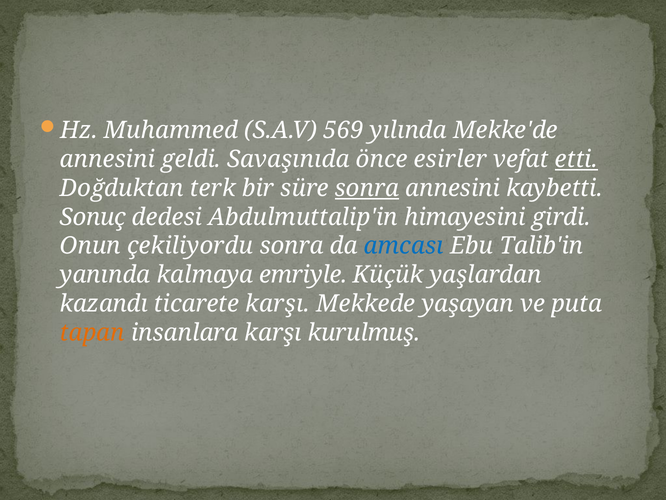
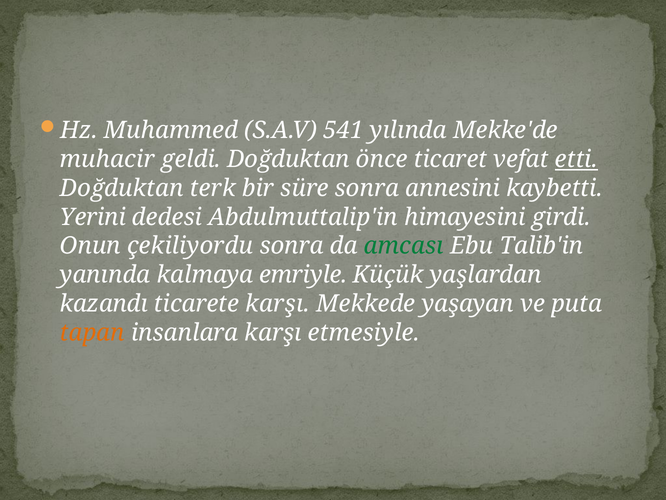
569: 569 -> 541 (343, 130)
annesini: annesini -> muhacir (107, 159)
geldi Savaşınıda: Savaşınıda -> Doğduktan (288, 159)
esirler: esirler -> ticaret (451, 159)
sonra underline: present -> none (367, 188)
Sonuç: Sonuç -> Yerini (93, 217)
amcası colour: blue -> green (404, 246)
kurulmuş: kurulmuş -> etmesiyle (364, 332)
